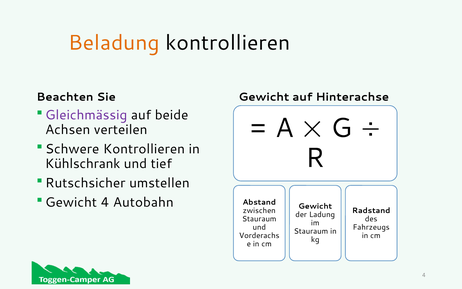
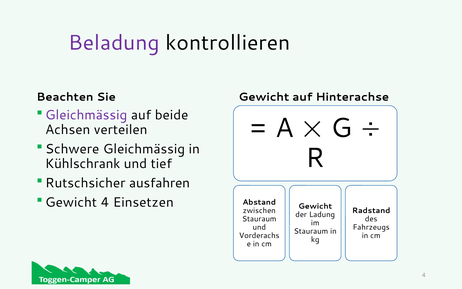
Beladung colour: orange -> purple (114, 43)
Schwere Kontrollieren: Kontrollieren -> Gleichmässig (144, 149)
umstellen: umstellen -> ausfahren (160, 183)
Autobahn: Autobahn -> Einsetzen (143, 202)
